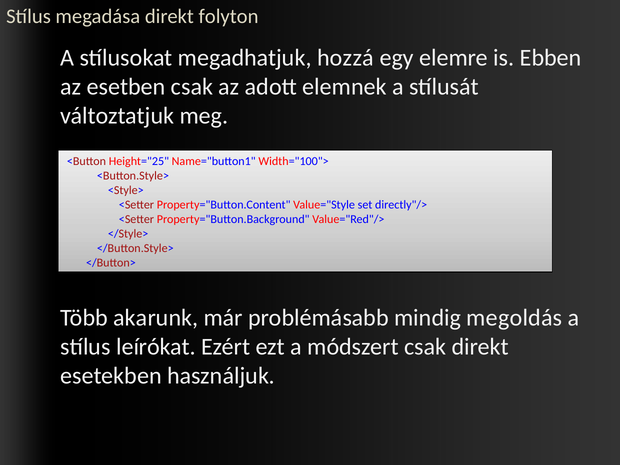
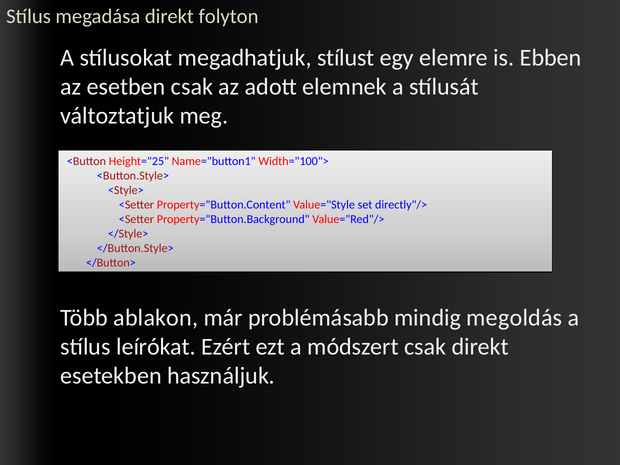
hozzá: hozzá -> stílust (346, 58)
akarunk: akarunk -> ablakon (156, 318)
